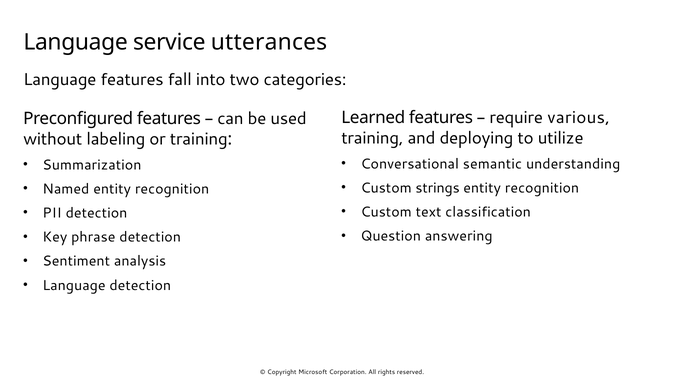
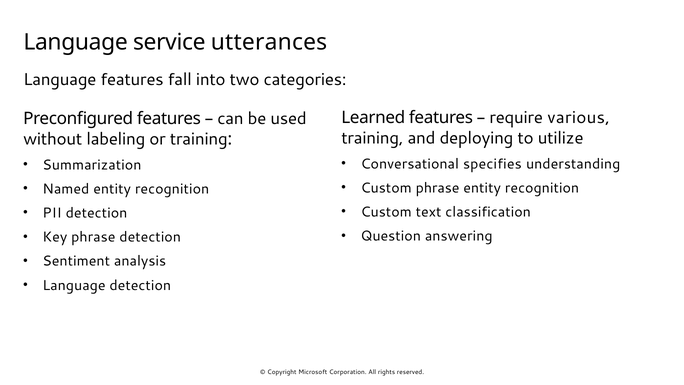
semantic: semantic -> specifies (492, 164)
Custom strings: strings -> phrase (438, 188)
